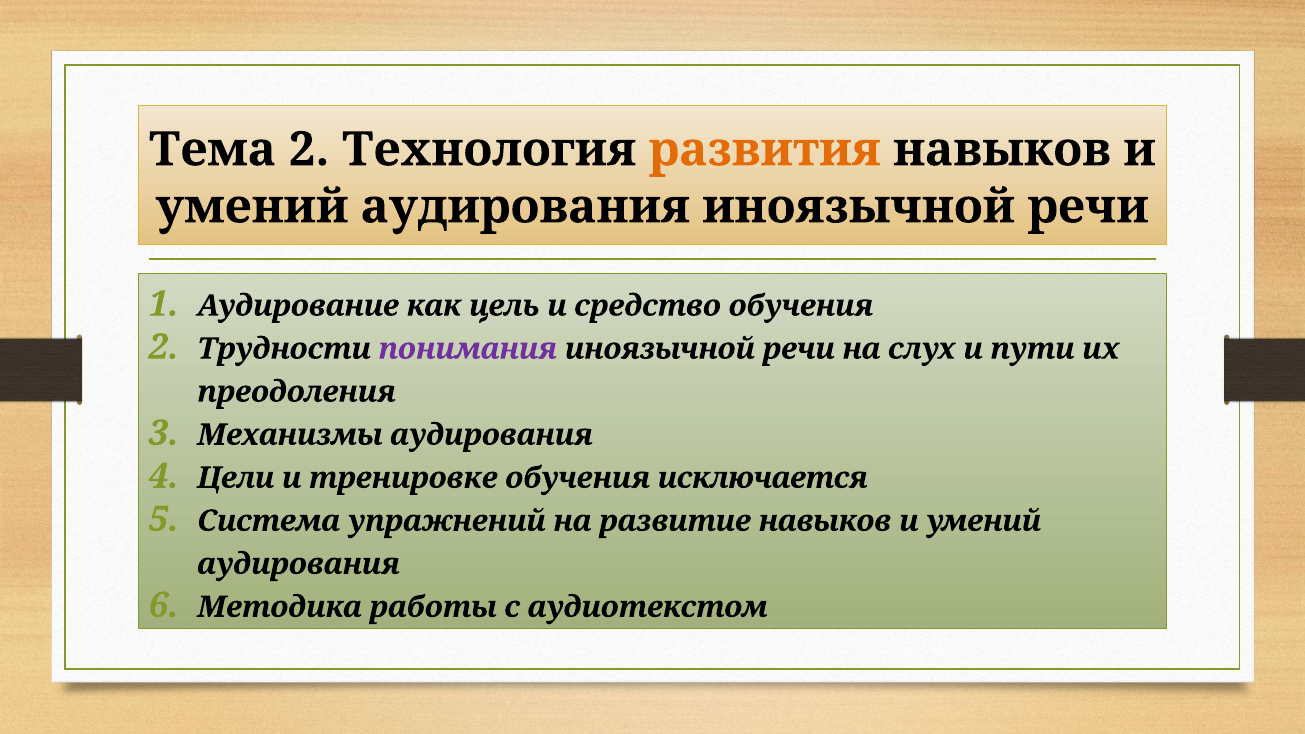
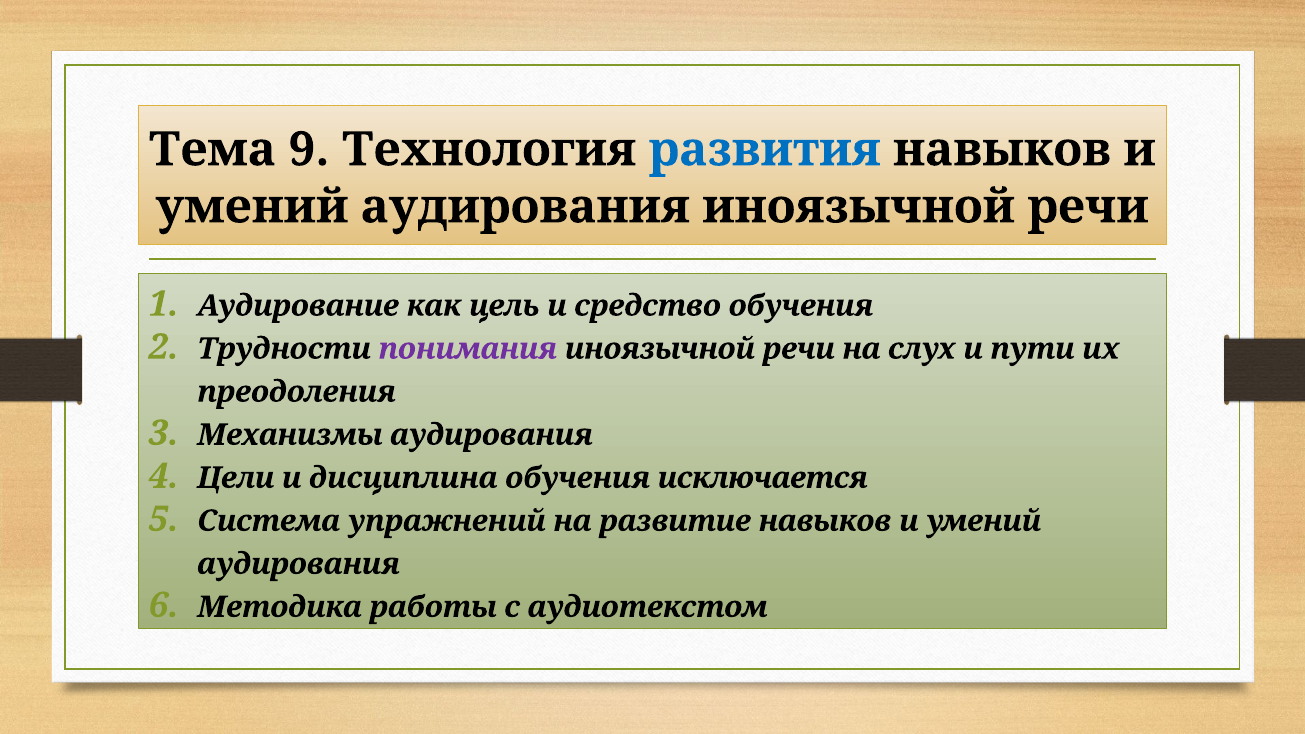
Тема 2: 2 -> 9 (309, 150)
развития colour: orange -> blue (765, 150)
тренировке: тренировке -> дисциплина (403, 478)
